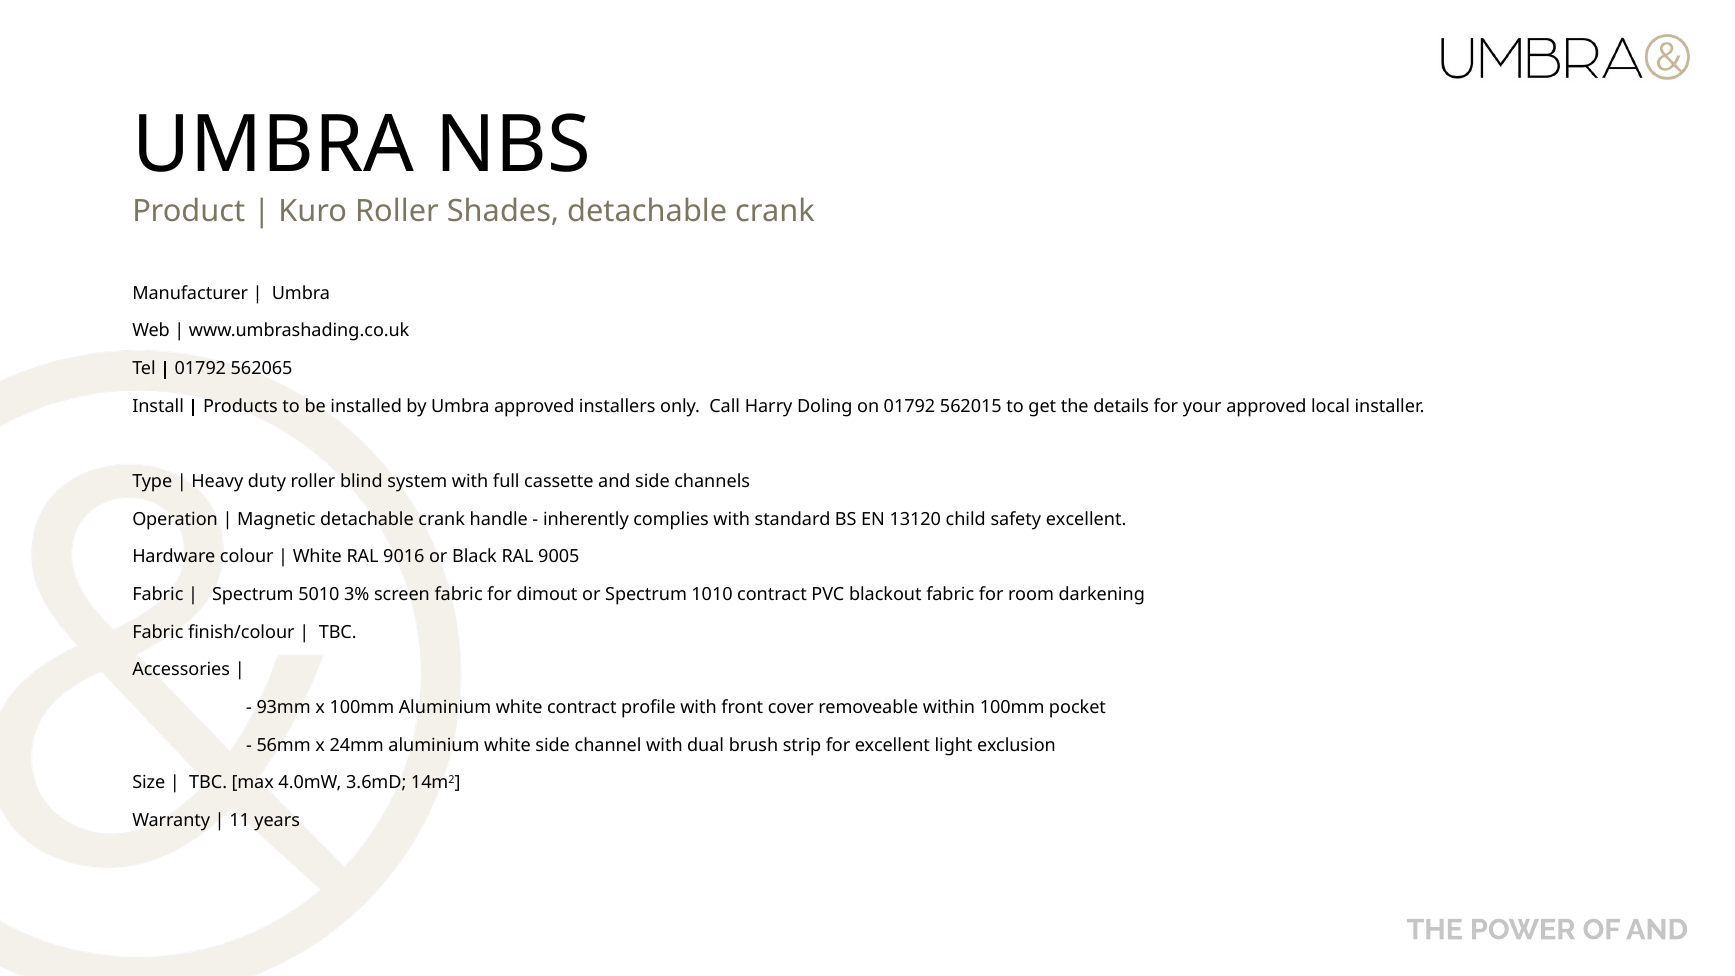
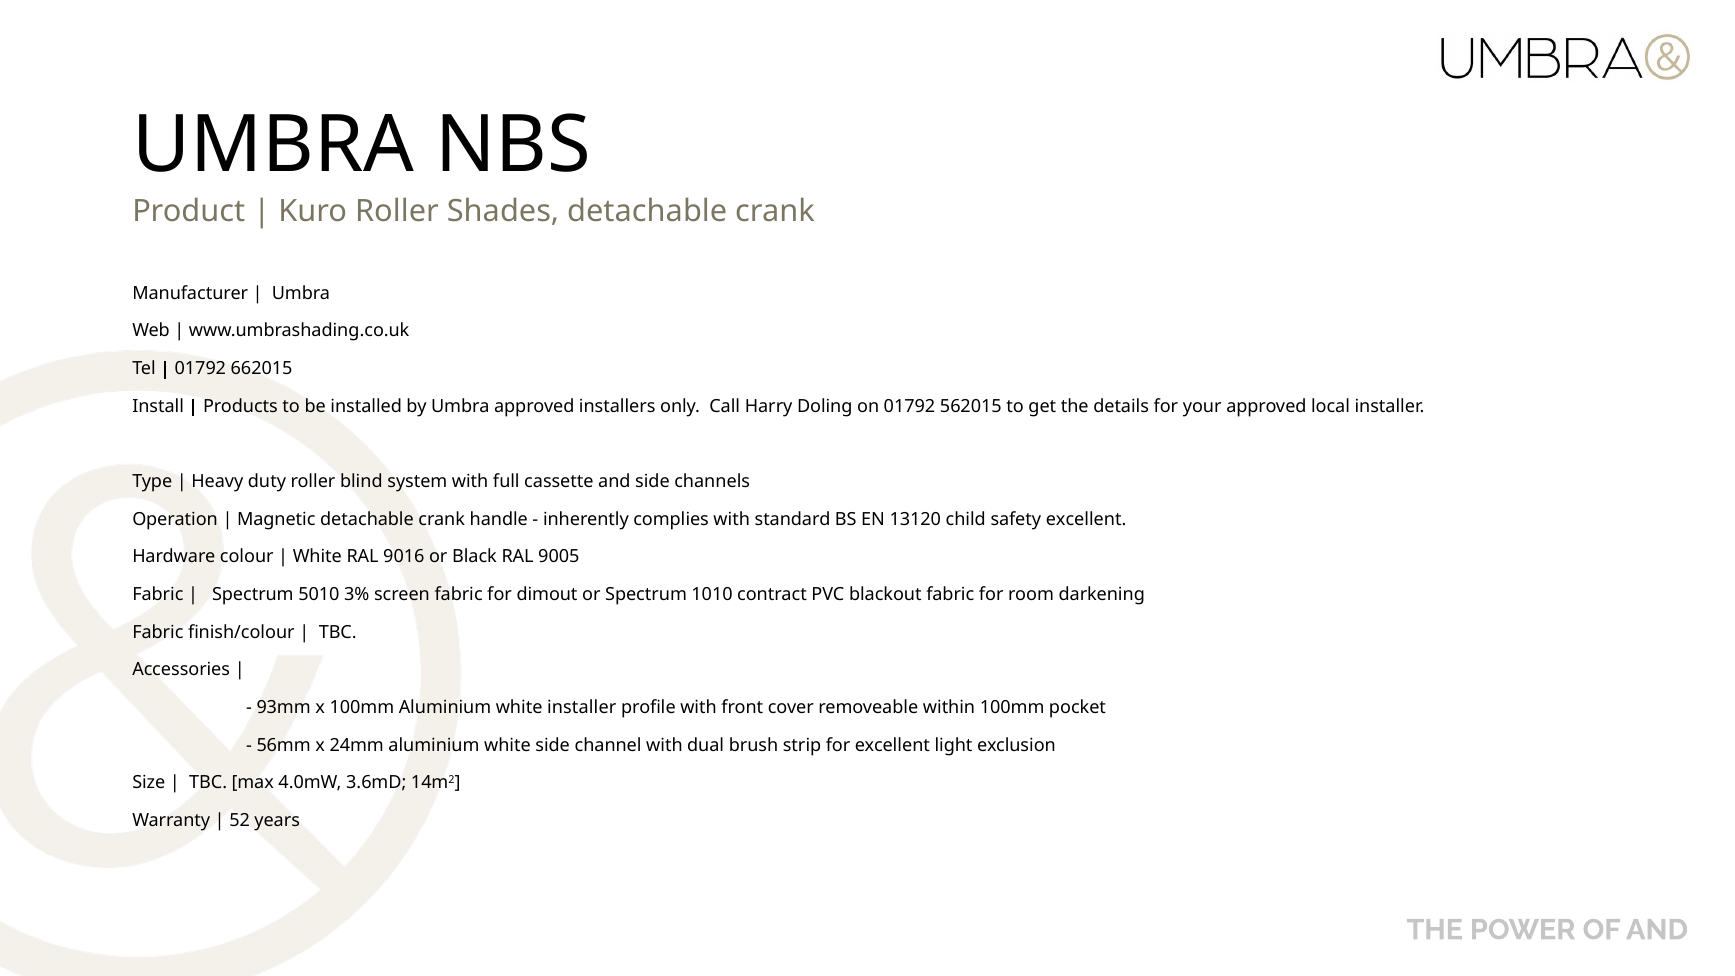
562065: 562065 -> 662015 (262, 369)
white contract: contract -> installer (582, 707)
11: 11 -> 52 (240, 820)
